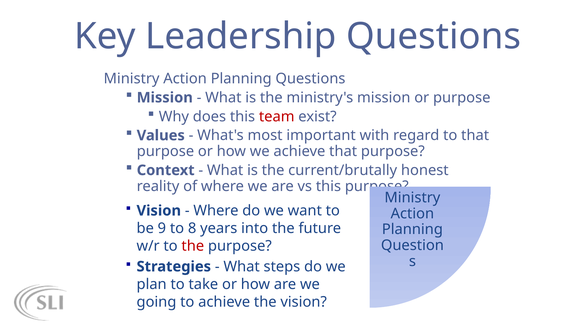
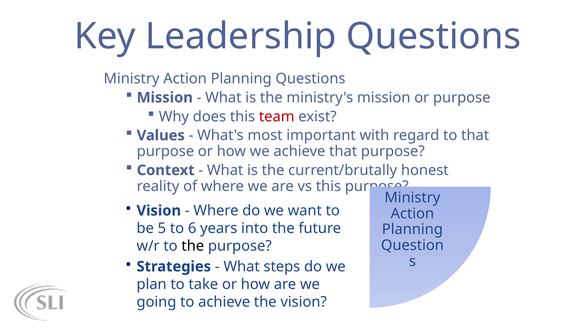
9: 9 -> 5 (162, 228)
8: 8 -> 6 (192, 228)
the colour: red -> black (193, 246)
